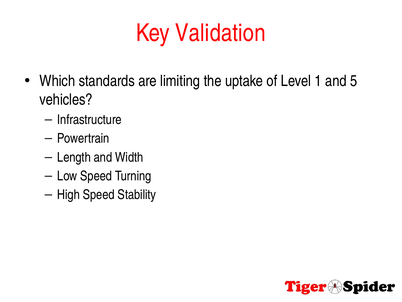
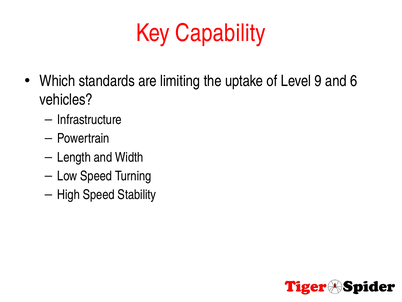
Validation: Validation -> Capability (220, 33)
1: 1 -> 9 (318, 81)
5: 5 -> 6 (354, 81)
